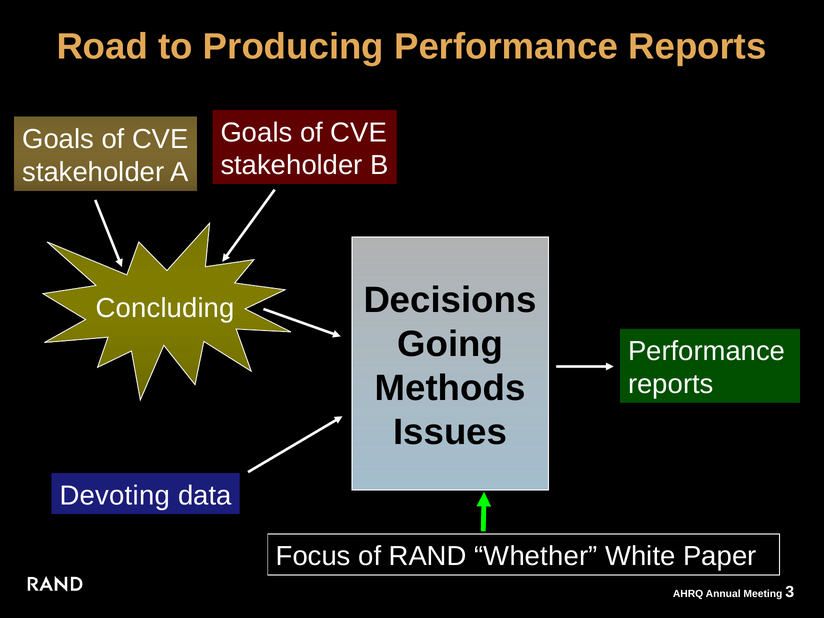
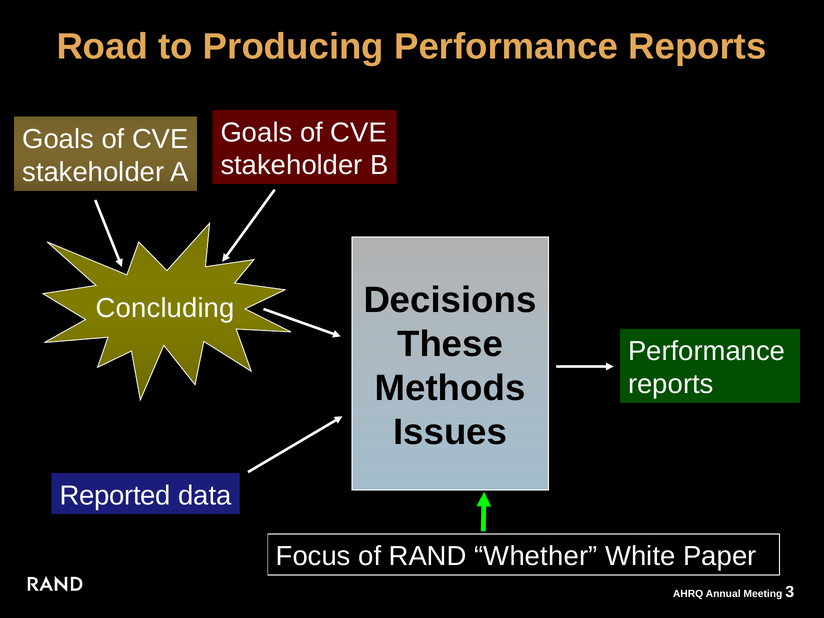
Going: Going -> These (450, 344)
Devoting: Devoting -> Reported (115, 496)
